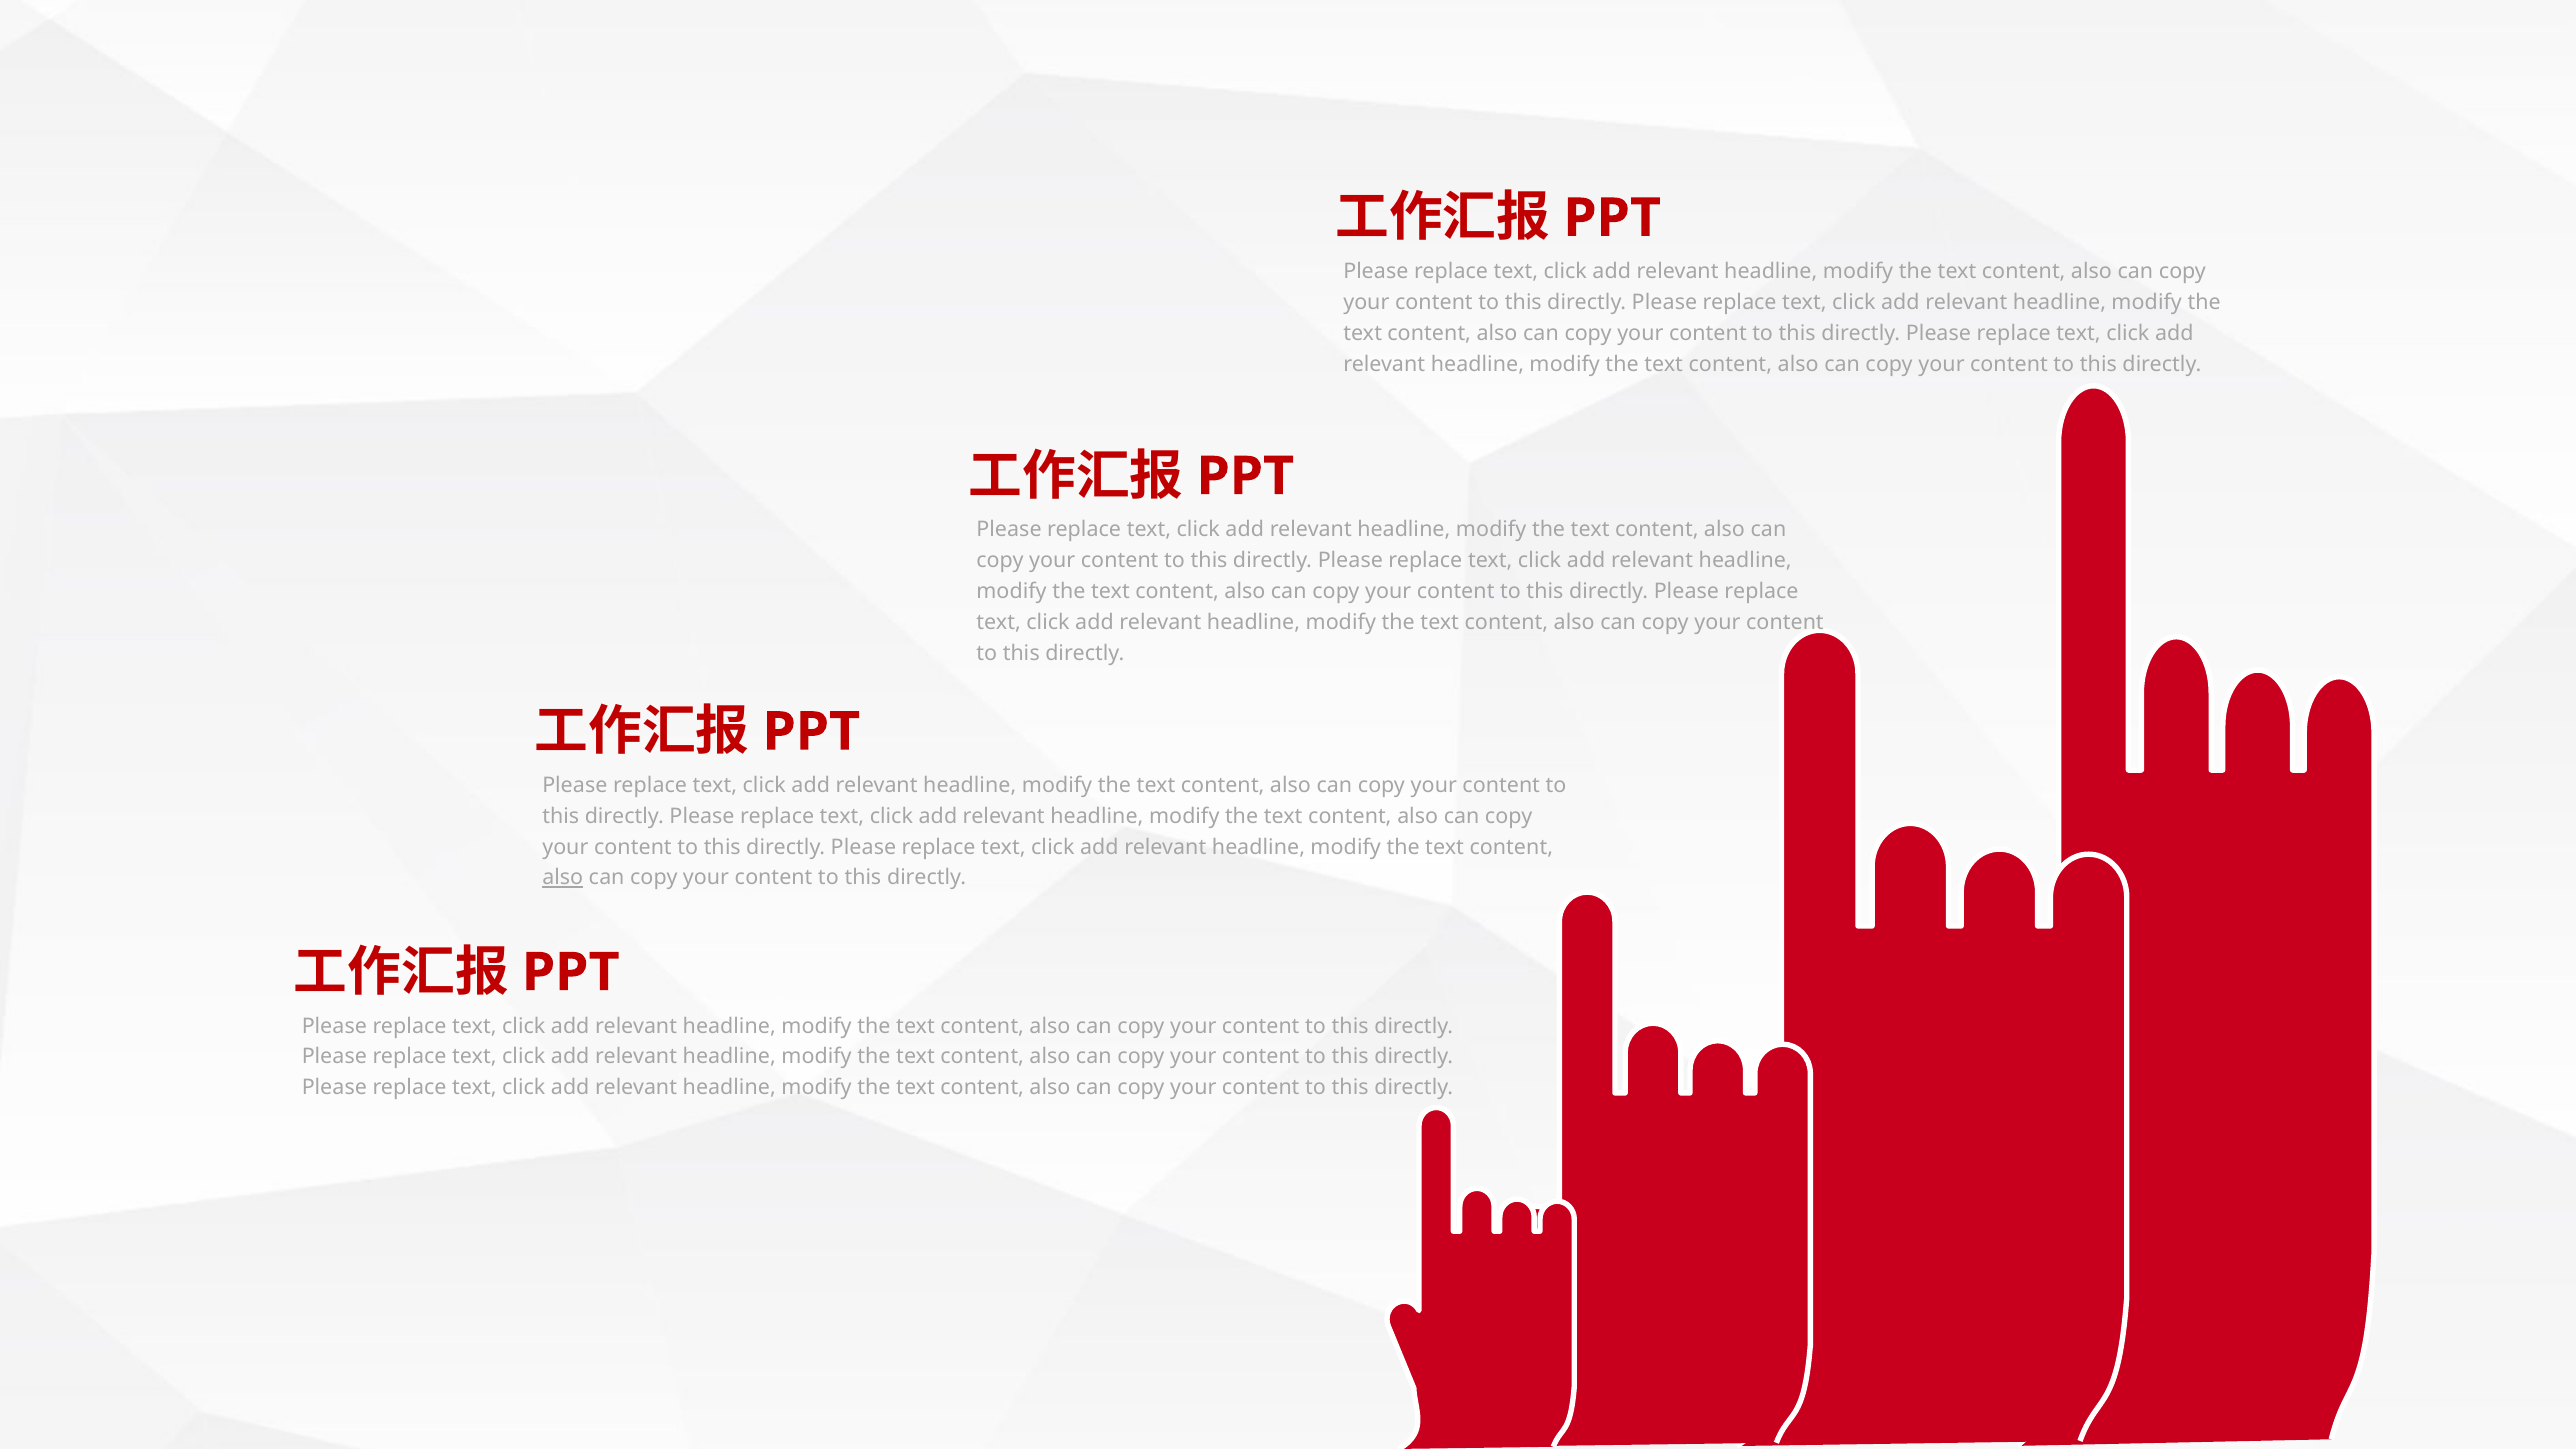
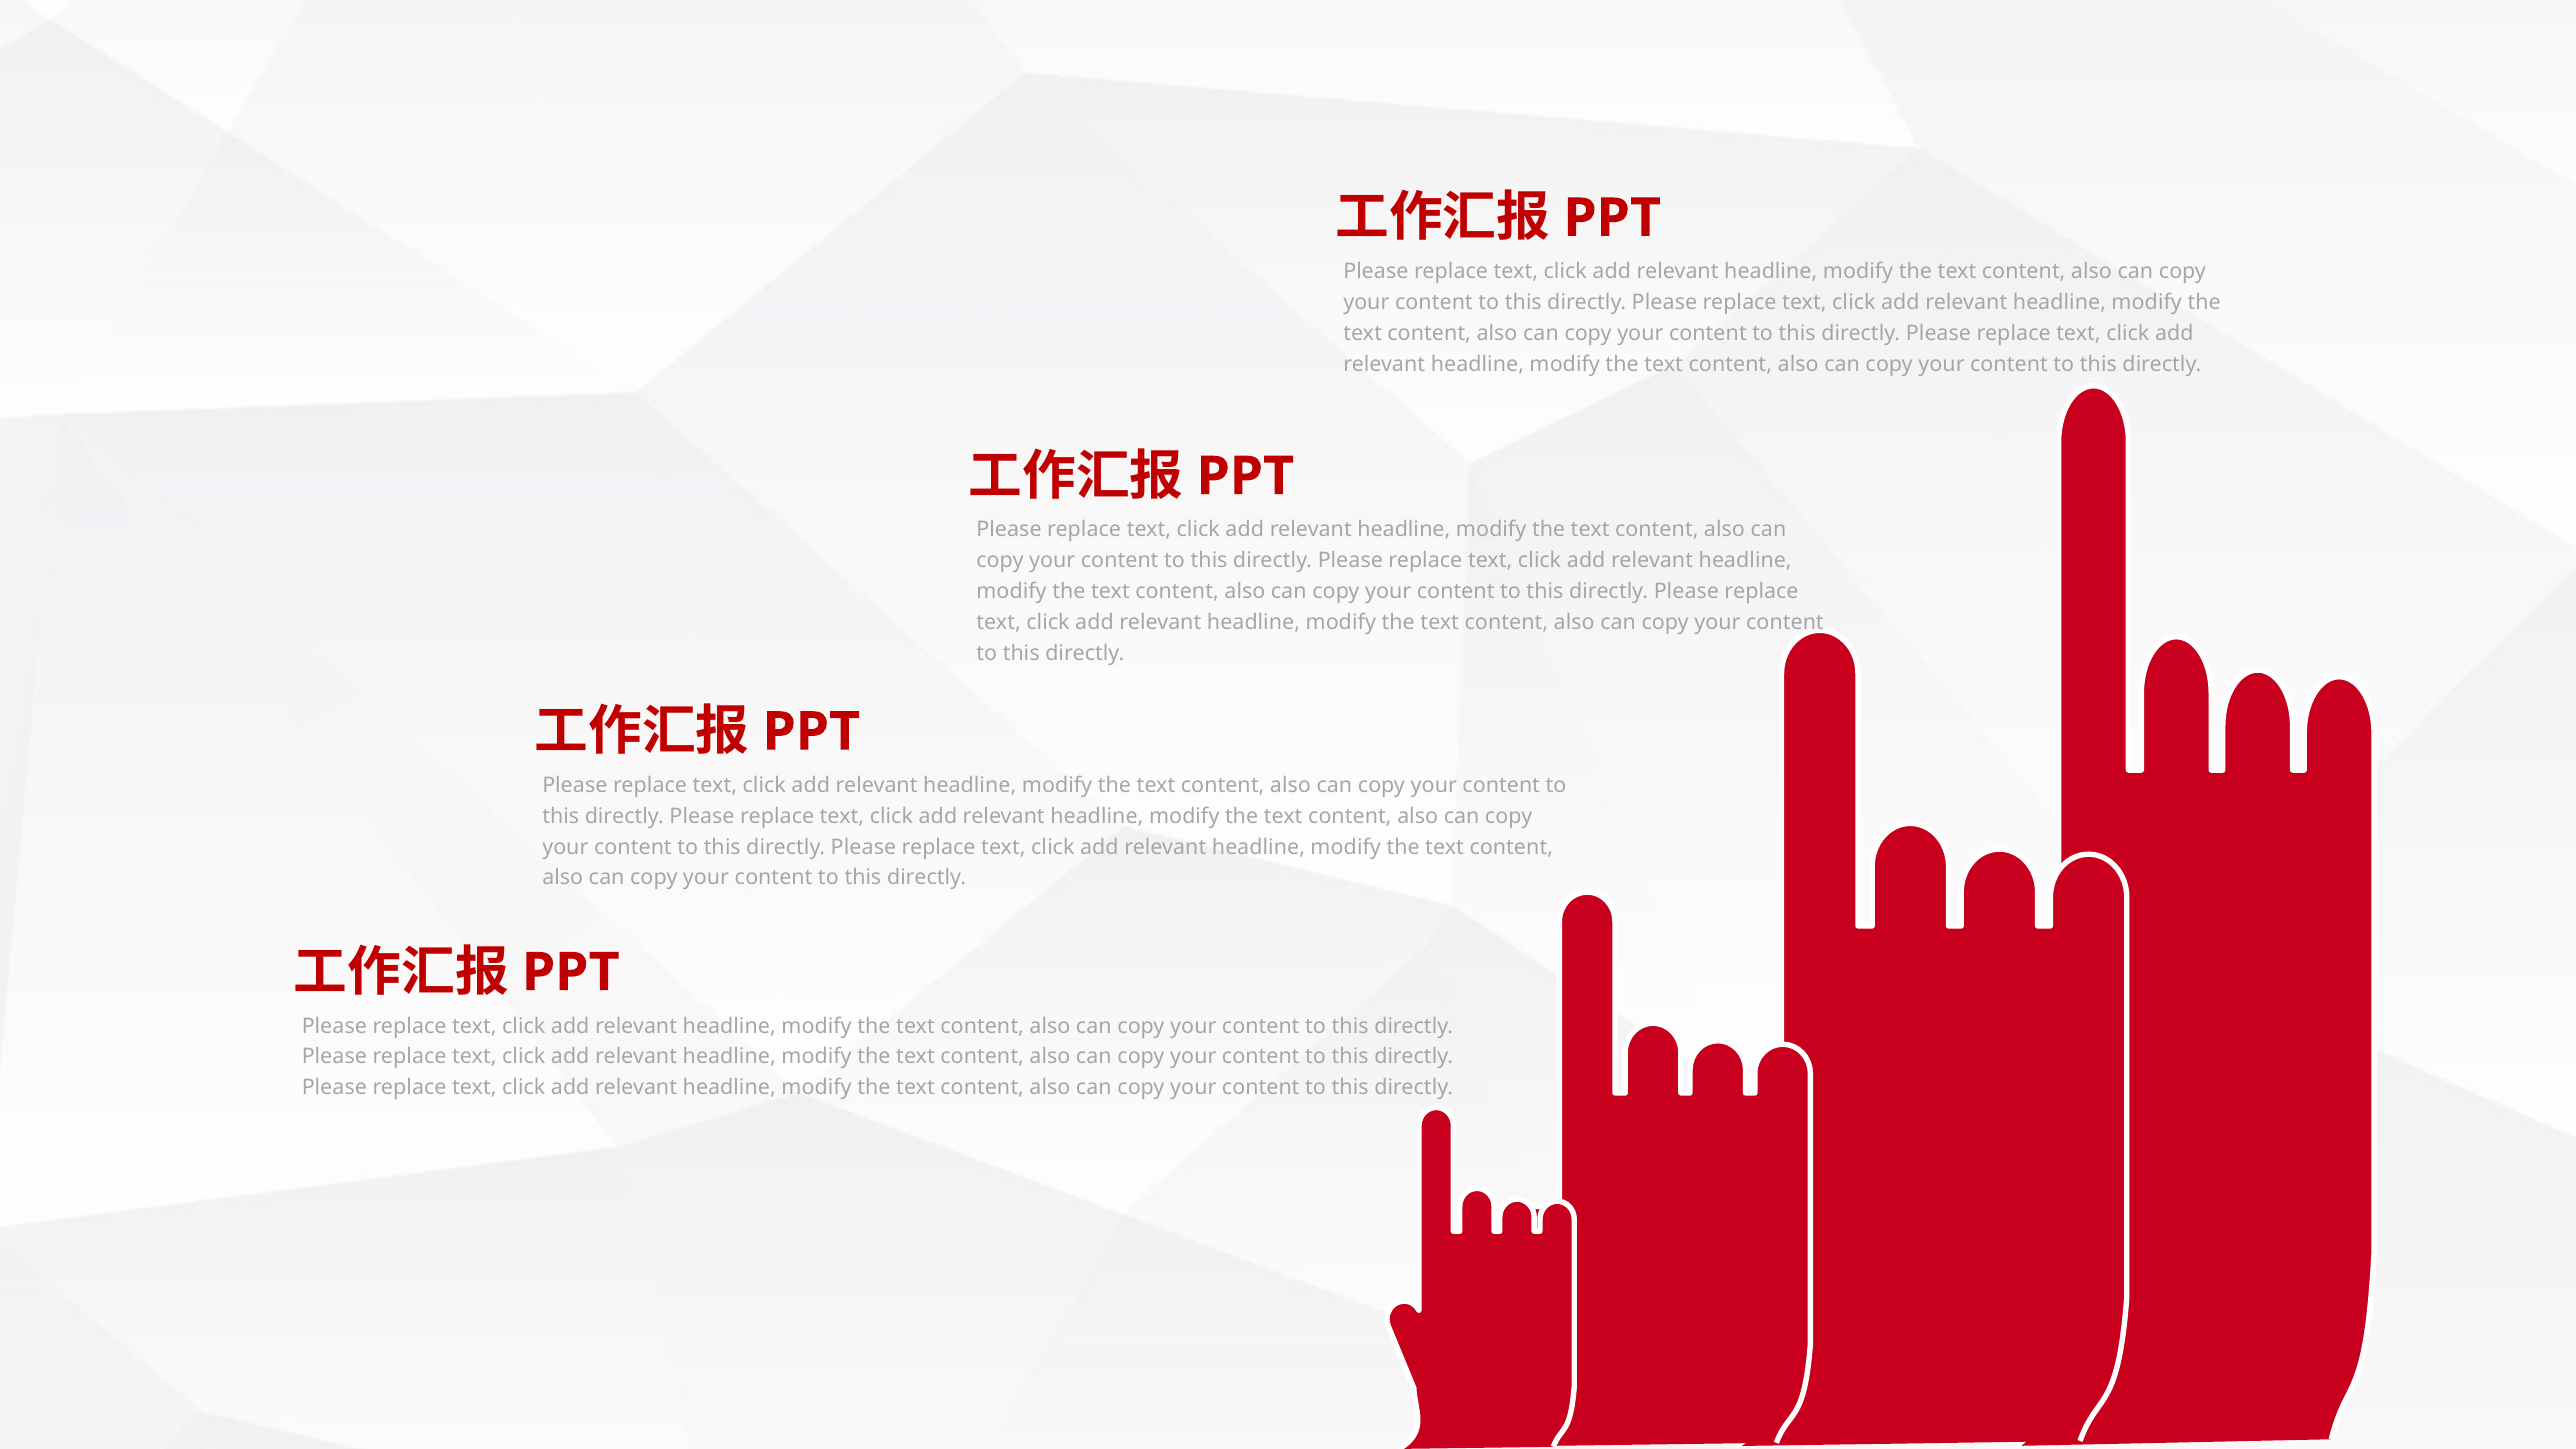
also underline: present -> none (563, 878)
